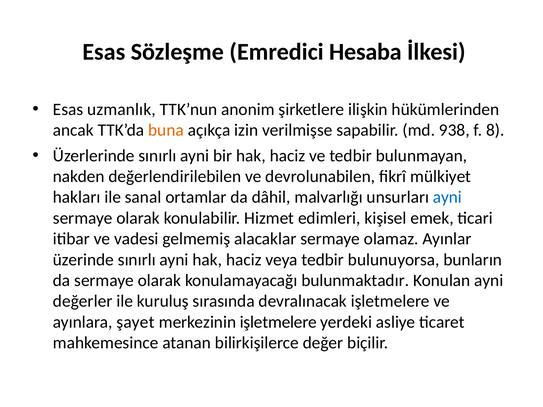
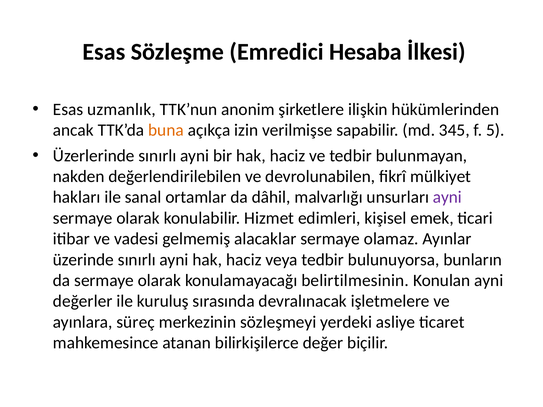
938: 938 -> 345 (454, 130)
8: 8 -> 5 (495, 130)
ayni colour: blue -> purple (447, 197)
bulunmaktadır: bulunmaktadır -> belirtilmesinin (355, 281)
şayet: şayet -> süreç (136, 322)
merkezinin işletmelere: işletmelere -> sözleşmeyi (278, 322)
